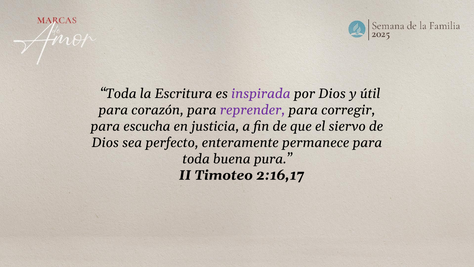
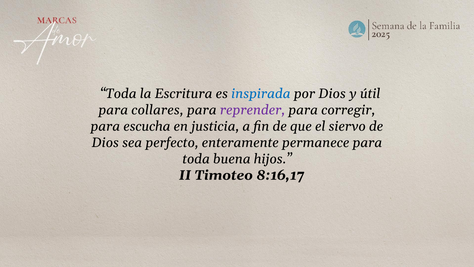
inspirada colour: purple -> blue (261, 94)
corazón: corazón -> collares (157, 110)
pura: pura -> hijos (273, 159)
2:16,17: 2:16,17 -> 8:16,17 (280, 175)
